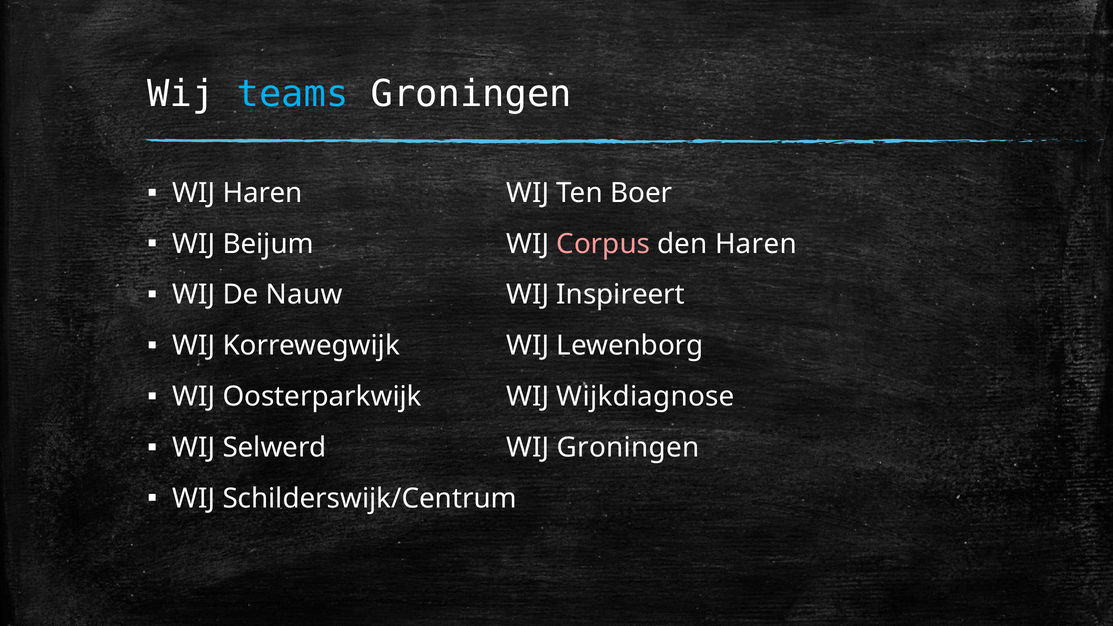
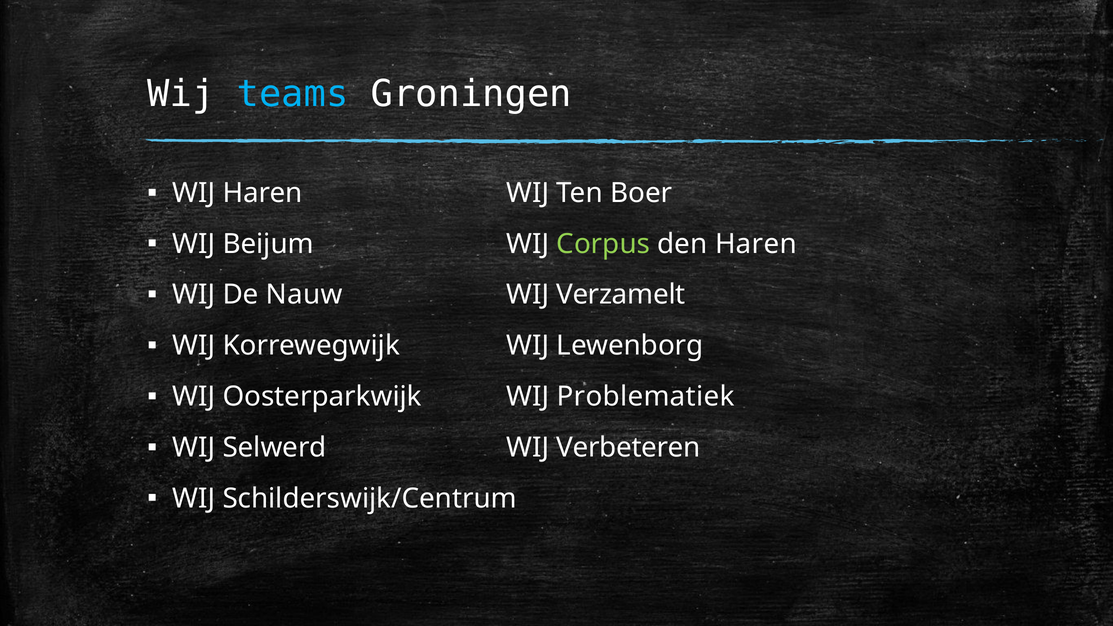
Corpus colour: pink -> light green (603, 244)
Inspireert: Inspireert -> Verzamelt (621, 295)
Wijkdiagnose: Wijkdiagnose -> Problematiek (646, 397)
WIJ Groningen: Groningen -> Verbeteren (628, 448)
